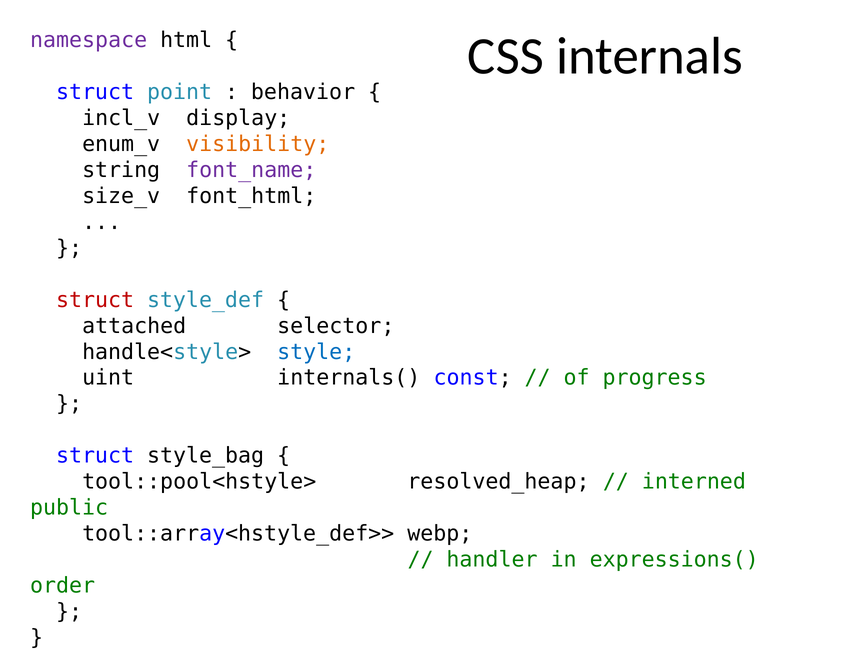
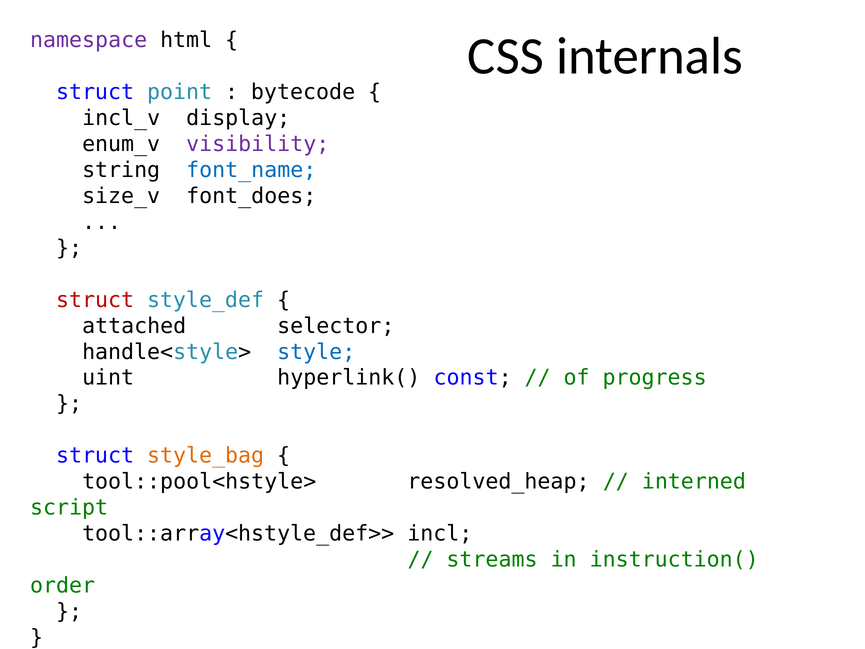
behavior: behavior -> bytecode (303, 92)
visibility colour: orange -> purple (258, 144)
font_name colour: purple -> blue (251, 170)
font_html: font_html -> font_does (251, 196)
internals(: internals( -> hyperlink( (349, 378)
style_bag colour: black -> orange (206, 456)
public: public -> script (69, 507)
webp: webp -> incl (440, 533)
handler: handler -> streams (492, 559)
expressions(: expressions( -> instruction( (674, 559)
